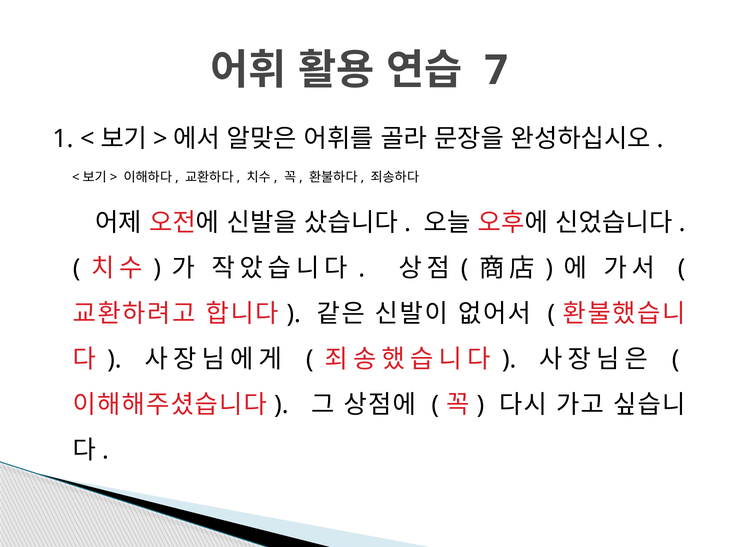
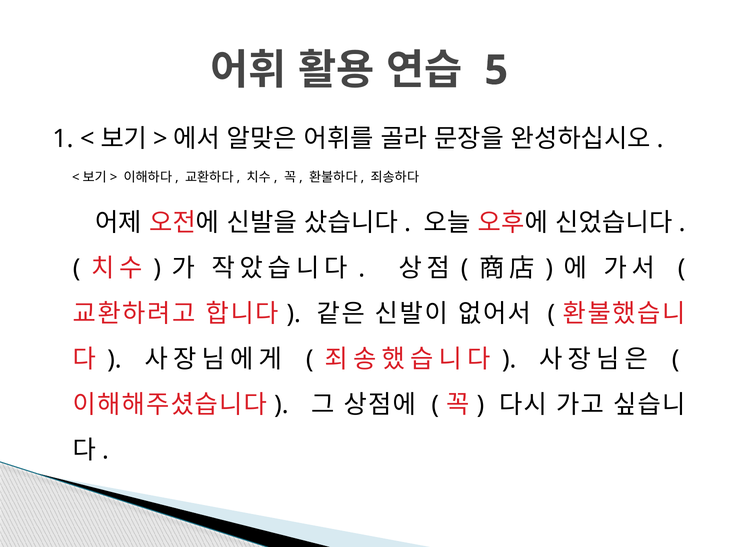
7: 7 -> 5 (496, 70)
